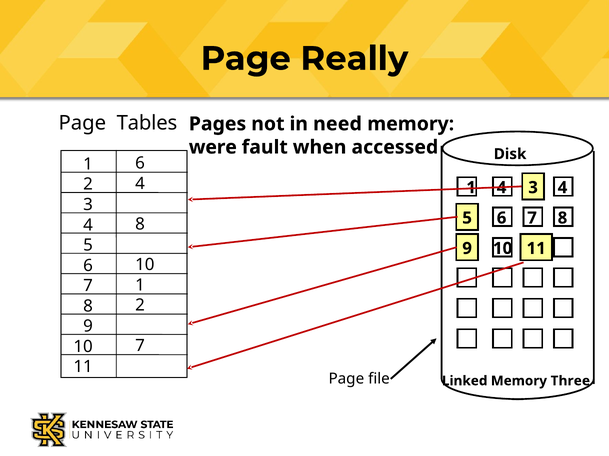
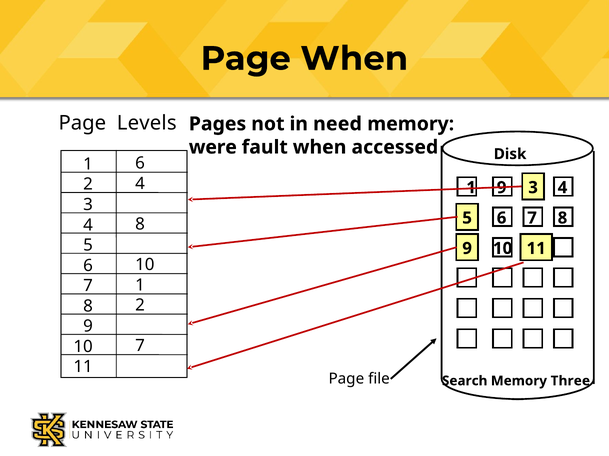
Page Really: Really -> When (354, 59)
Tables: Tables -> Levels (147, 123)
1 4: 4 -> 9 (502, 188)
Linked: Linked -> Search (465, 381)
